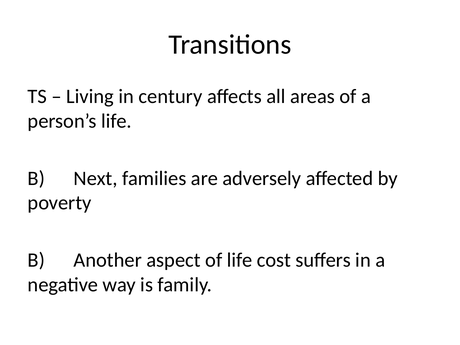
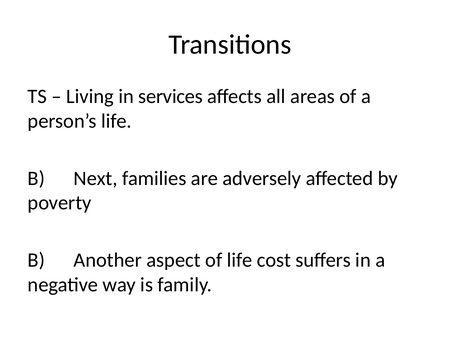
century: century -> services (171, 96)
